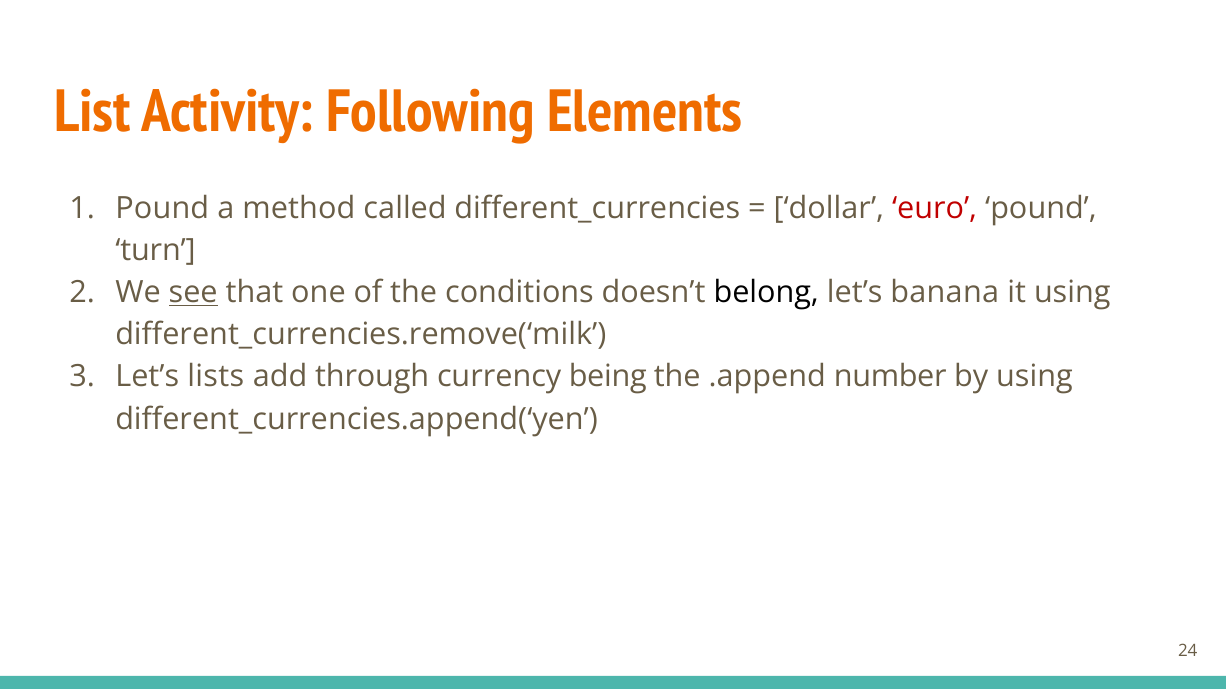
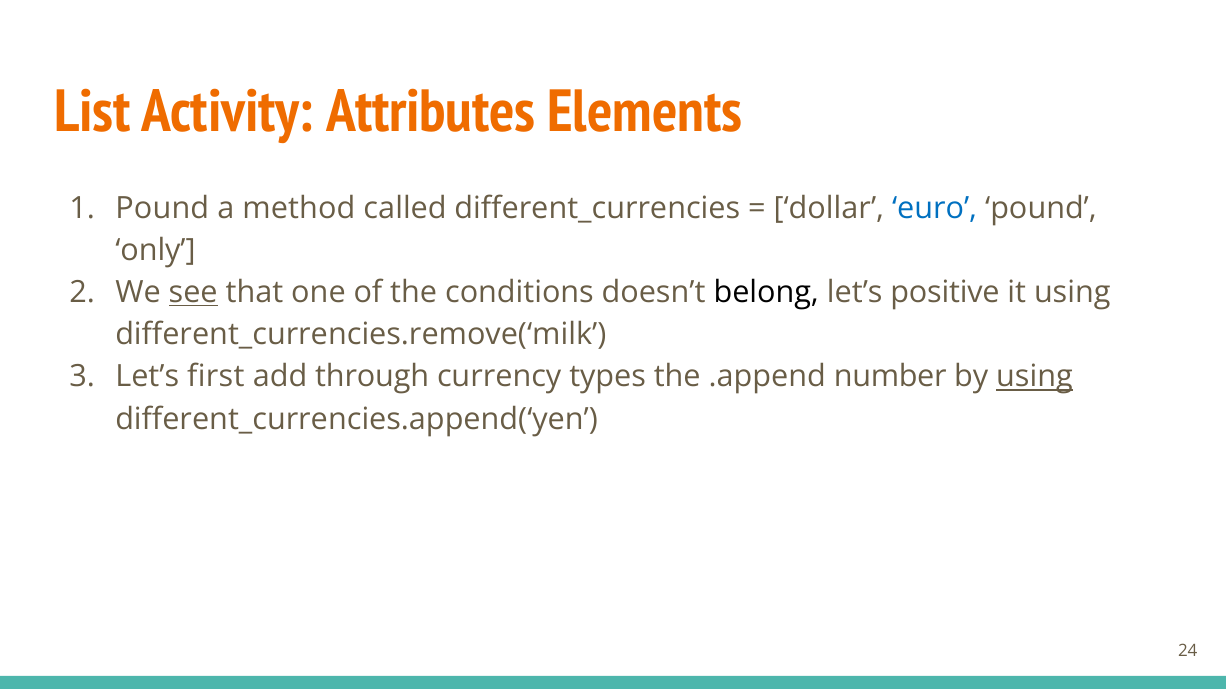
Following: Following -> Attributes (431, 112)
euro colour: red -> blue (935, 208)
turn: turn -> only (155, 250)
banana: banana -> positive (945, 293)
lists: lists -> first (216, 377)
being: being -> types (608, 377)
using underline: none -> present (1034, 377)
